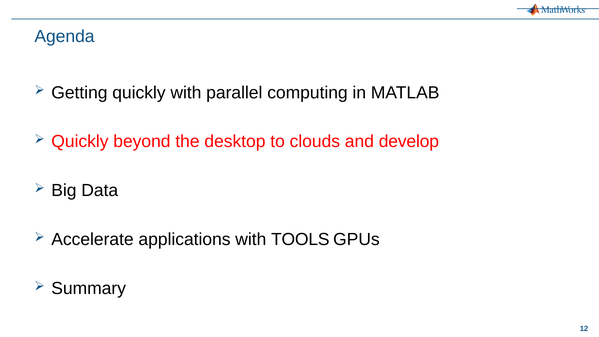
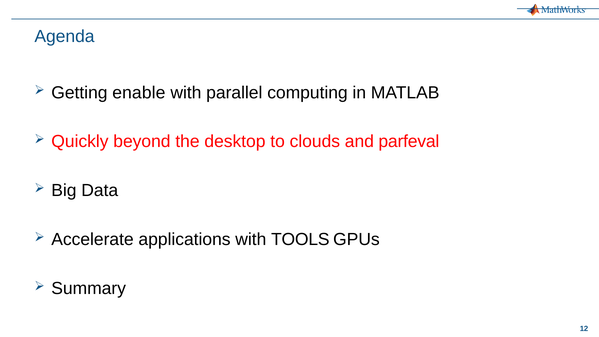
Getting quickly: quickly -> enable (139, 93)
develop: develop -> parfeval (409, 142)
